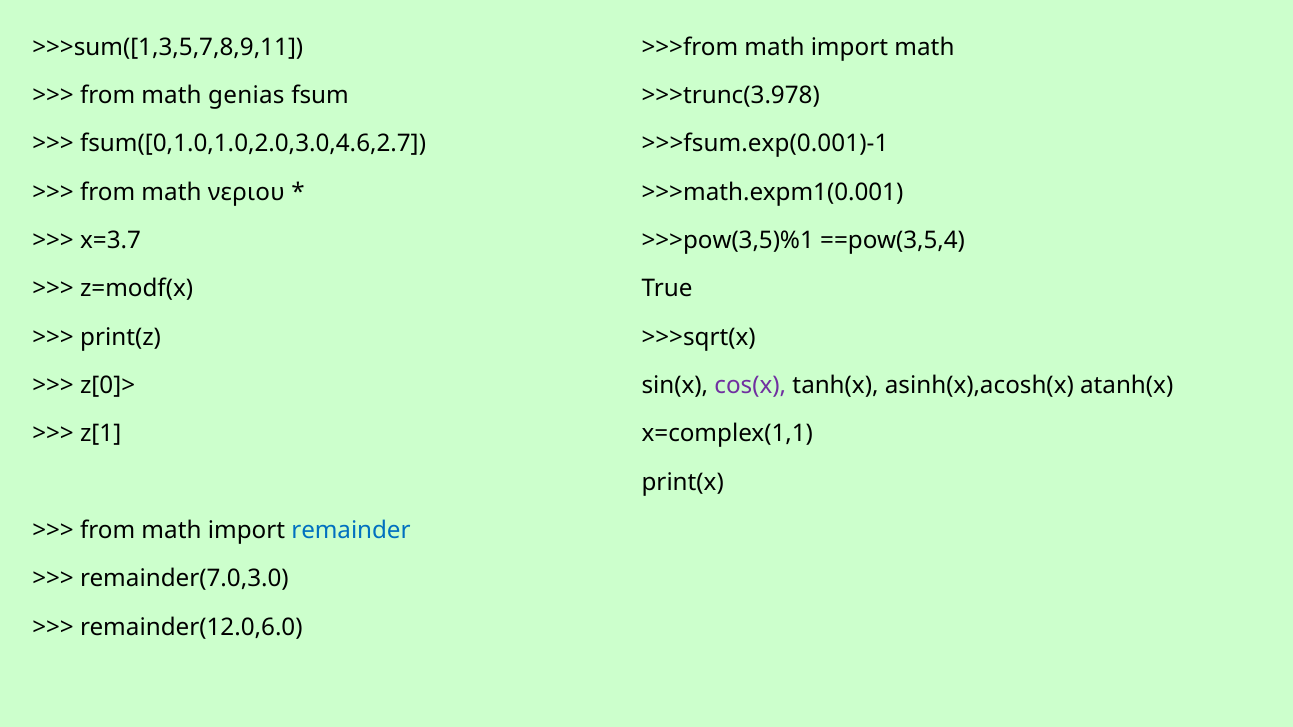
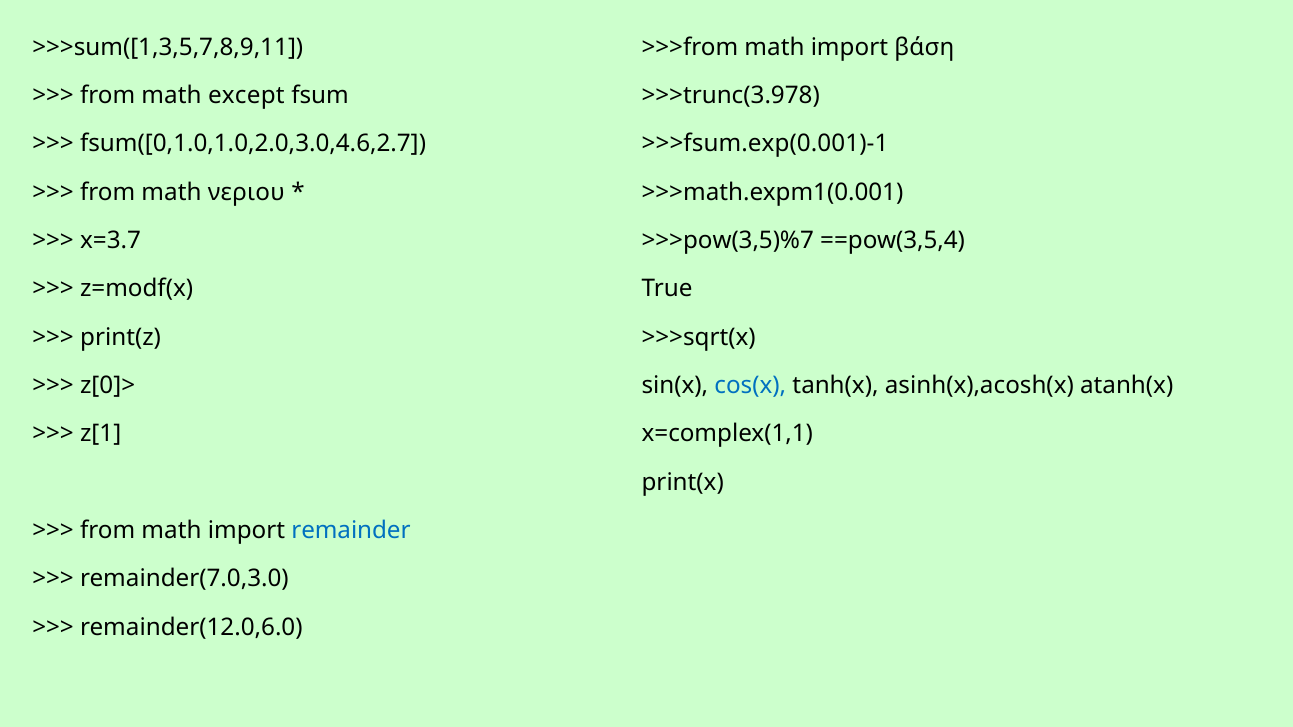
import math: math -> βάση (924, 47)
genias: genias -> except (246, 95)
>>>pow(3,5)%1: >>>pow(3,5)%1 -> >>>pow(3,5)%7 (728, 241)
cos(x colour: purple -> blue (750, 386)
